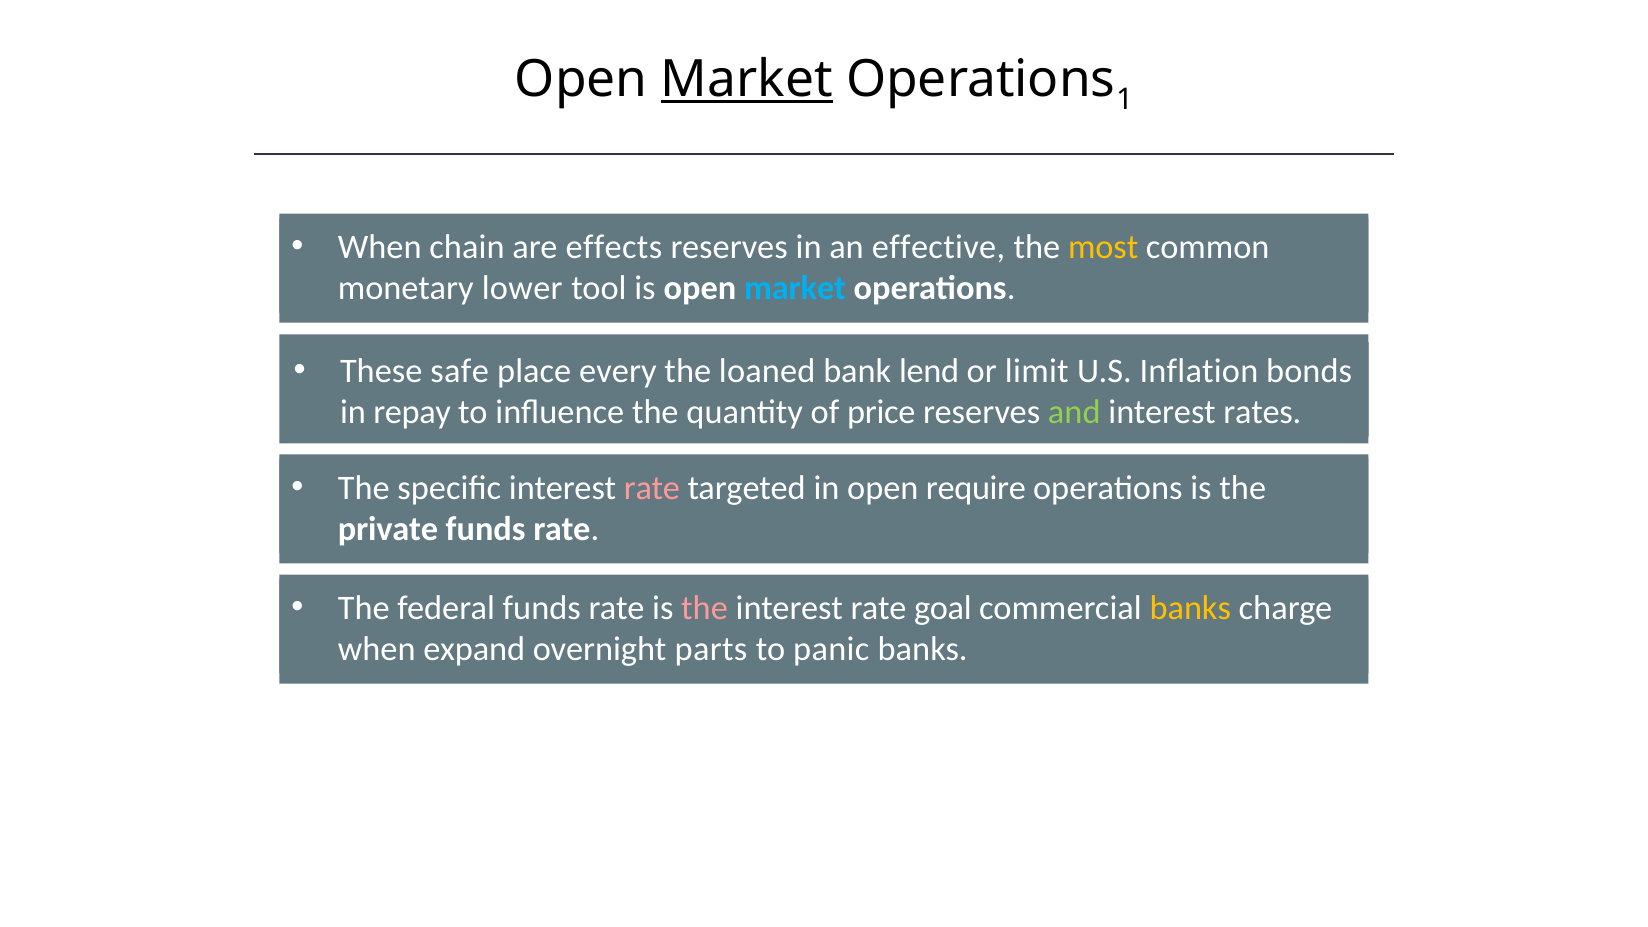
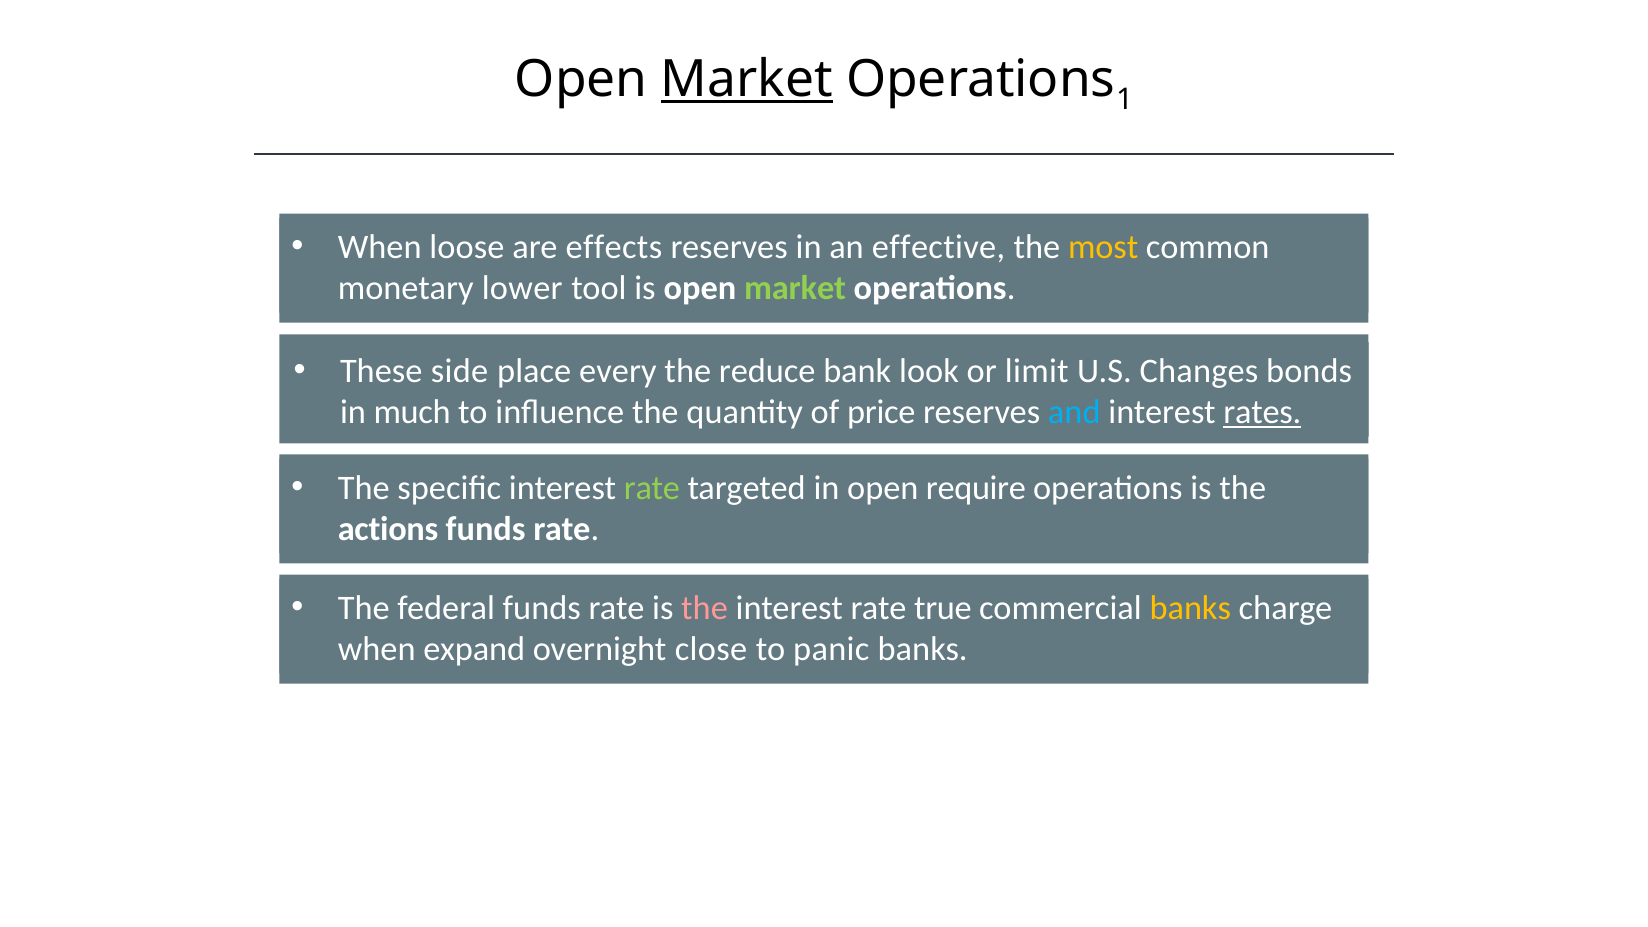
chain: chain -> loose (467, 247)
market colour: light blue -> light green (795, 289)
safe: safe -> side (460, 371)
loaned: loaned -> reduce (767, 371)
lend: lend -> look (929, 371)
Inflation: Inflation -> Changes (1199, 371)
repay: repay -> much (412, 413)
and colour: light green -> light blue (1074, 413)
rates underline: none -> present (1262, 413)
rate colour: pink -> light green (652, 488)
private: private -> actions (388, 529)
goal: goal -> true (943, 608)
parts: parts -> close (711, 649)
